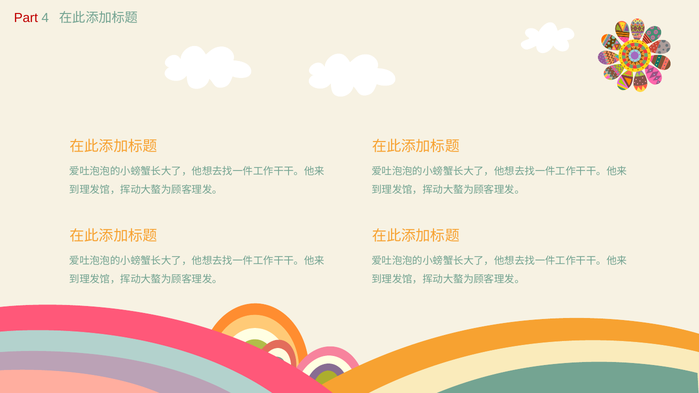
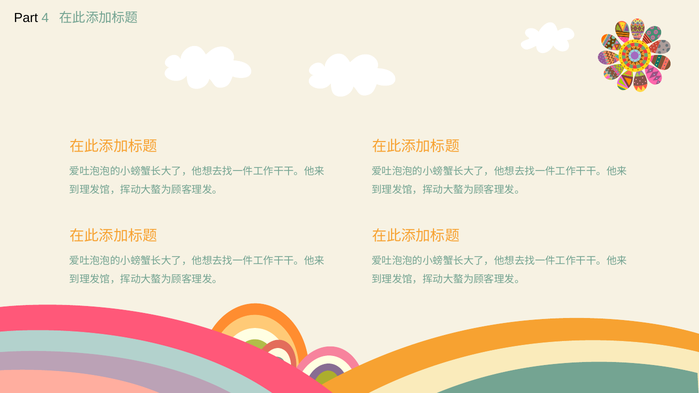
Part colour: red -> black (26, 18)
